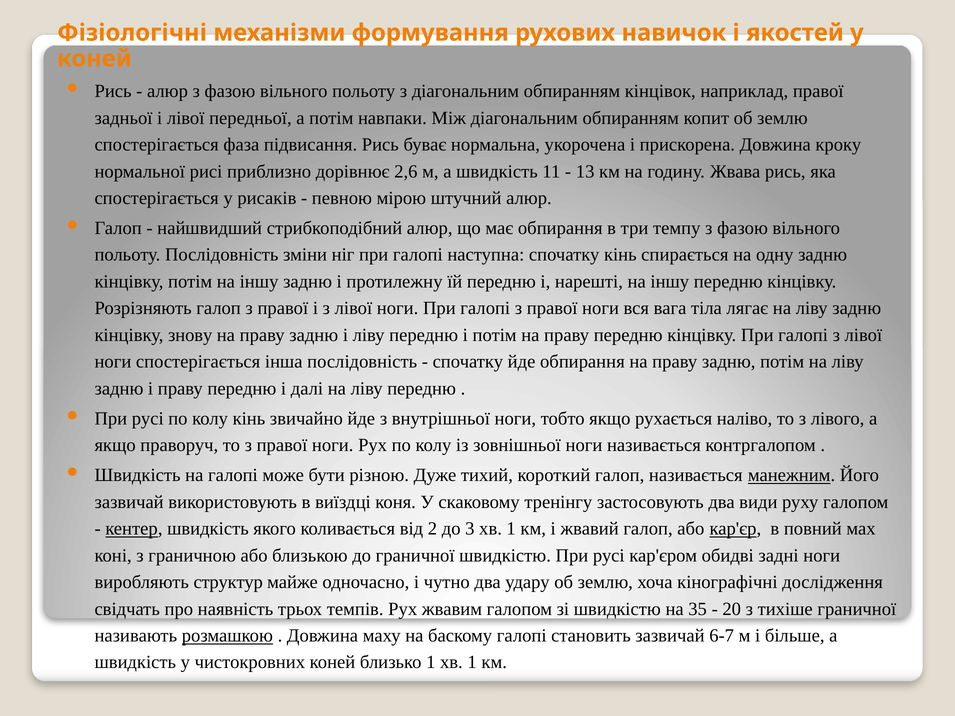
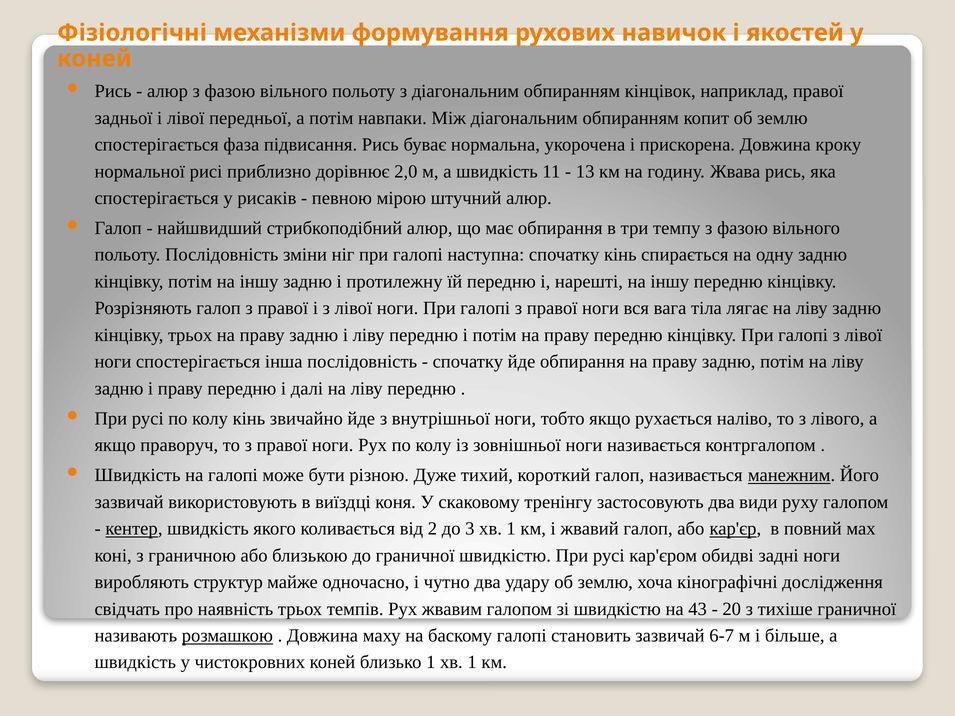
2,6: 2,6 -> 2,0 (406, 171)
кінцівку знову: знову -> трьох (190, 335)
35: 35 -> 43 (698, 609)
